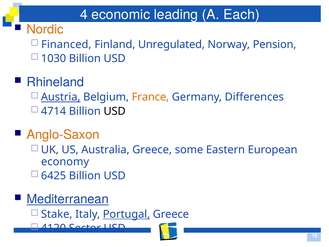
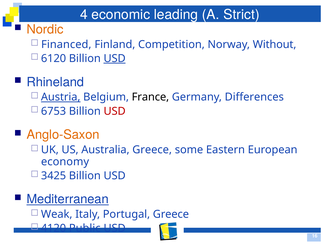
Each: Each -> Strict (241, 15)
Unregulated: Unregulated -> Competition (171, 44)
Pension: Pension -> Without (275, 44)
1030: 1030 -> 6120 (54, 58)
USD underline: none -> present (115, 58)
France colour: orange -> black (150, 97)
4714: 4714 -> 6753 (54, 111)
USD colour: black -> red (115, 111)
6425: 6425 -> 3425 (54, 175)
Stake: Stake -> Weak (57, 214)
Portugal underline: present -> none (126, 214)
Sector: Sector -> Public (85, 228)
